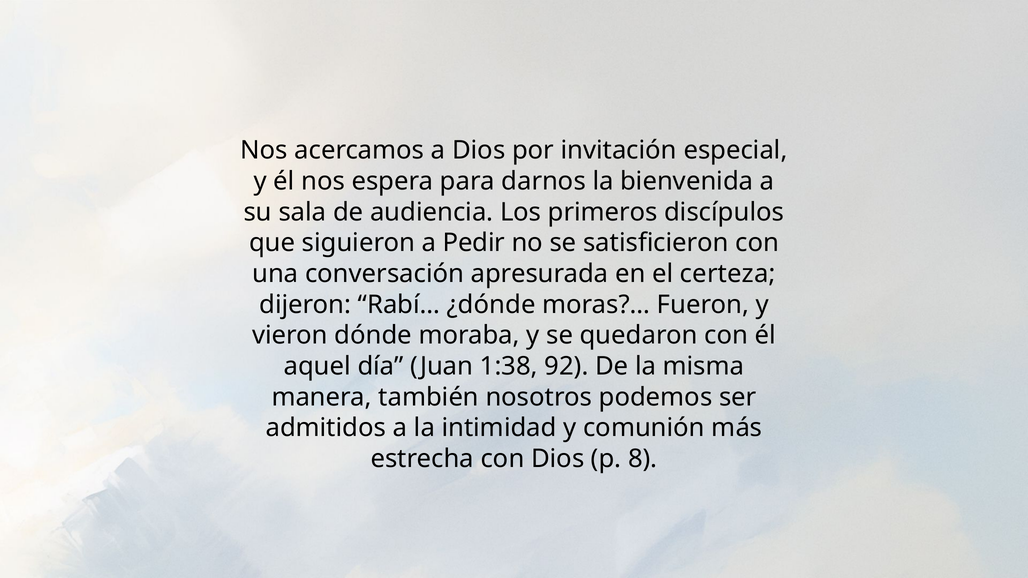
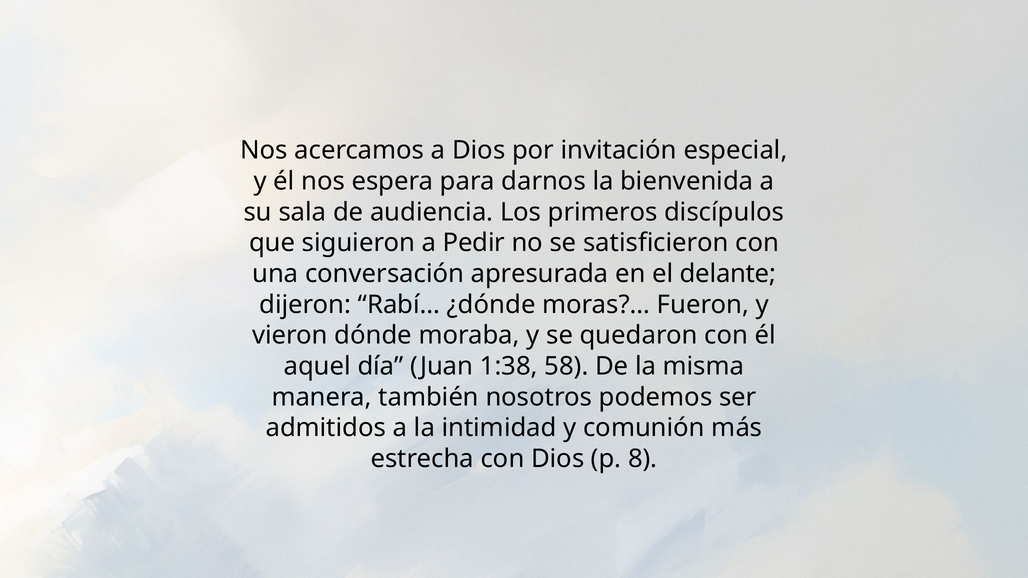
certeza: certeza -> delante (728, 274)
92: 92 -> 58 (566, 366)
